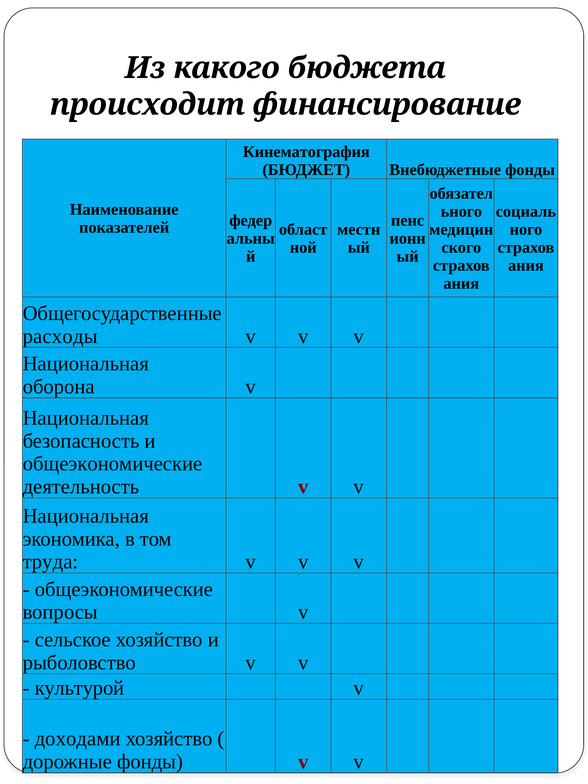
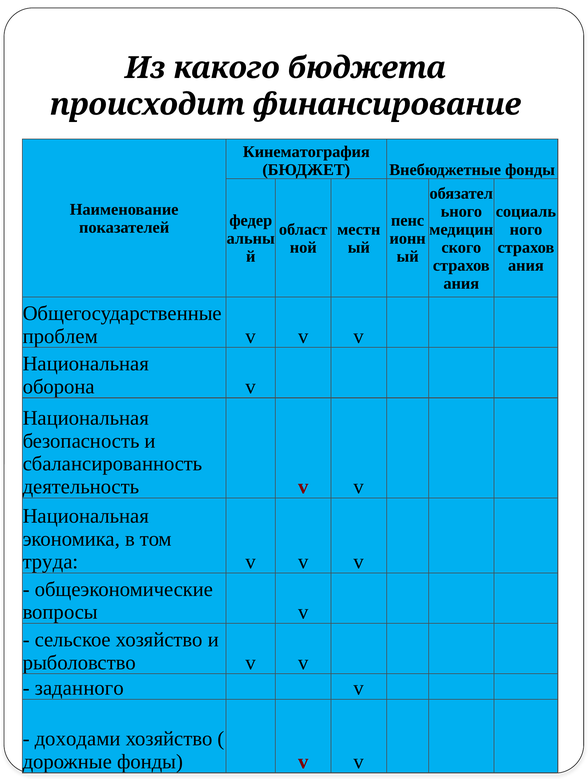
расходы: расходы -> проблем (60, 336)
общеэкономические: общеэкономические -> сбалансированность (113, 464)
культурой: культурой -> заданного (79, 688)
